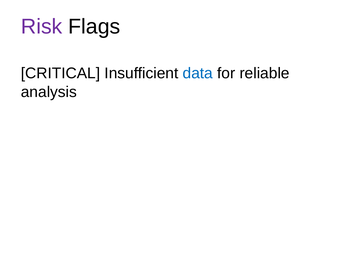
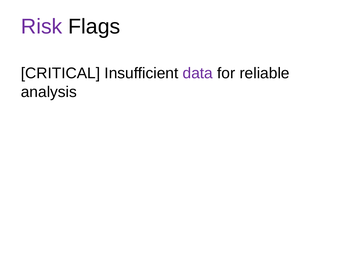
data colour: blue -> purple (198, 73)
